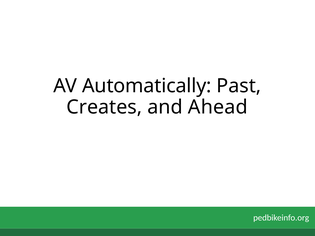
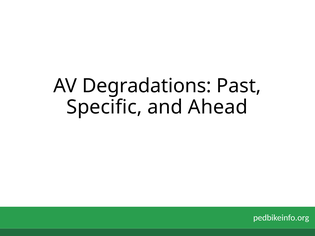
Automatically: Automatically -> Degradations (147, 86)
Creates: Creates -> Specific (104, 107)
